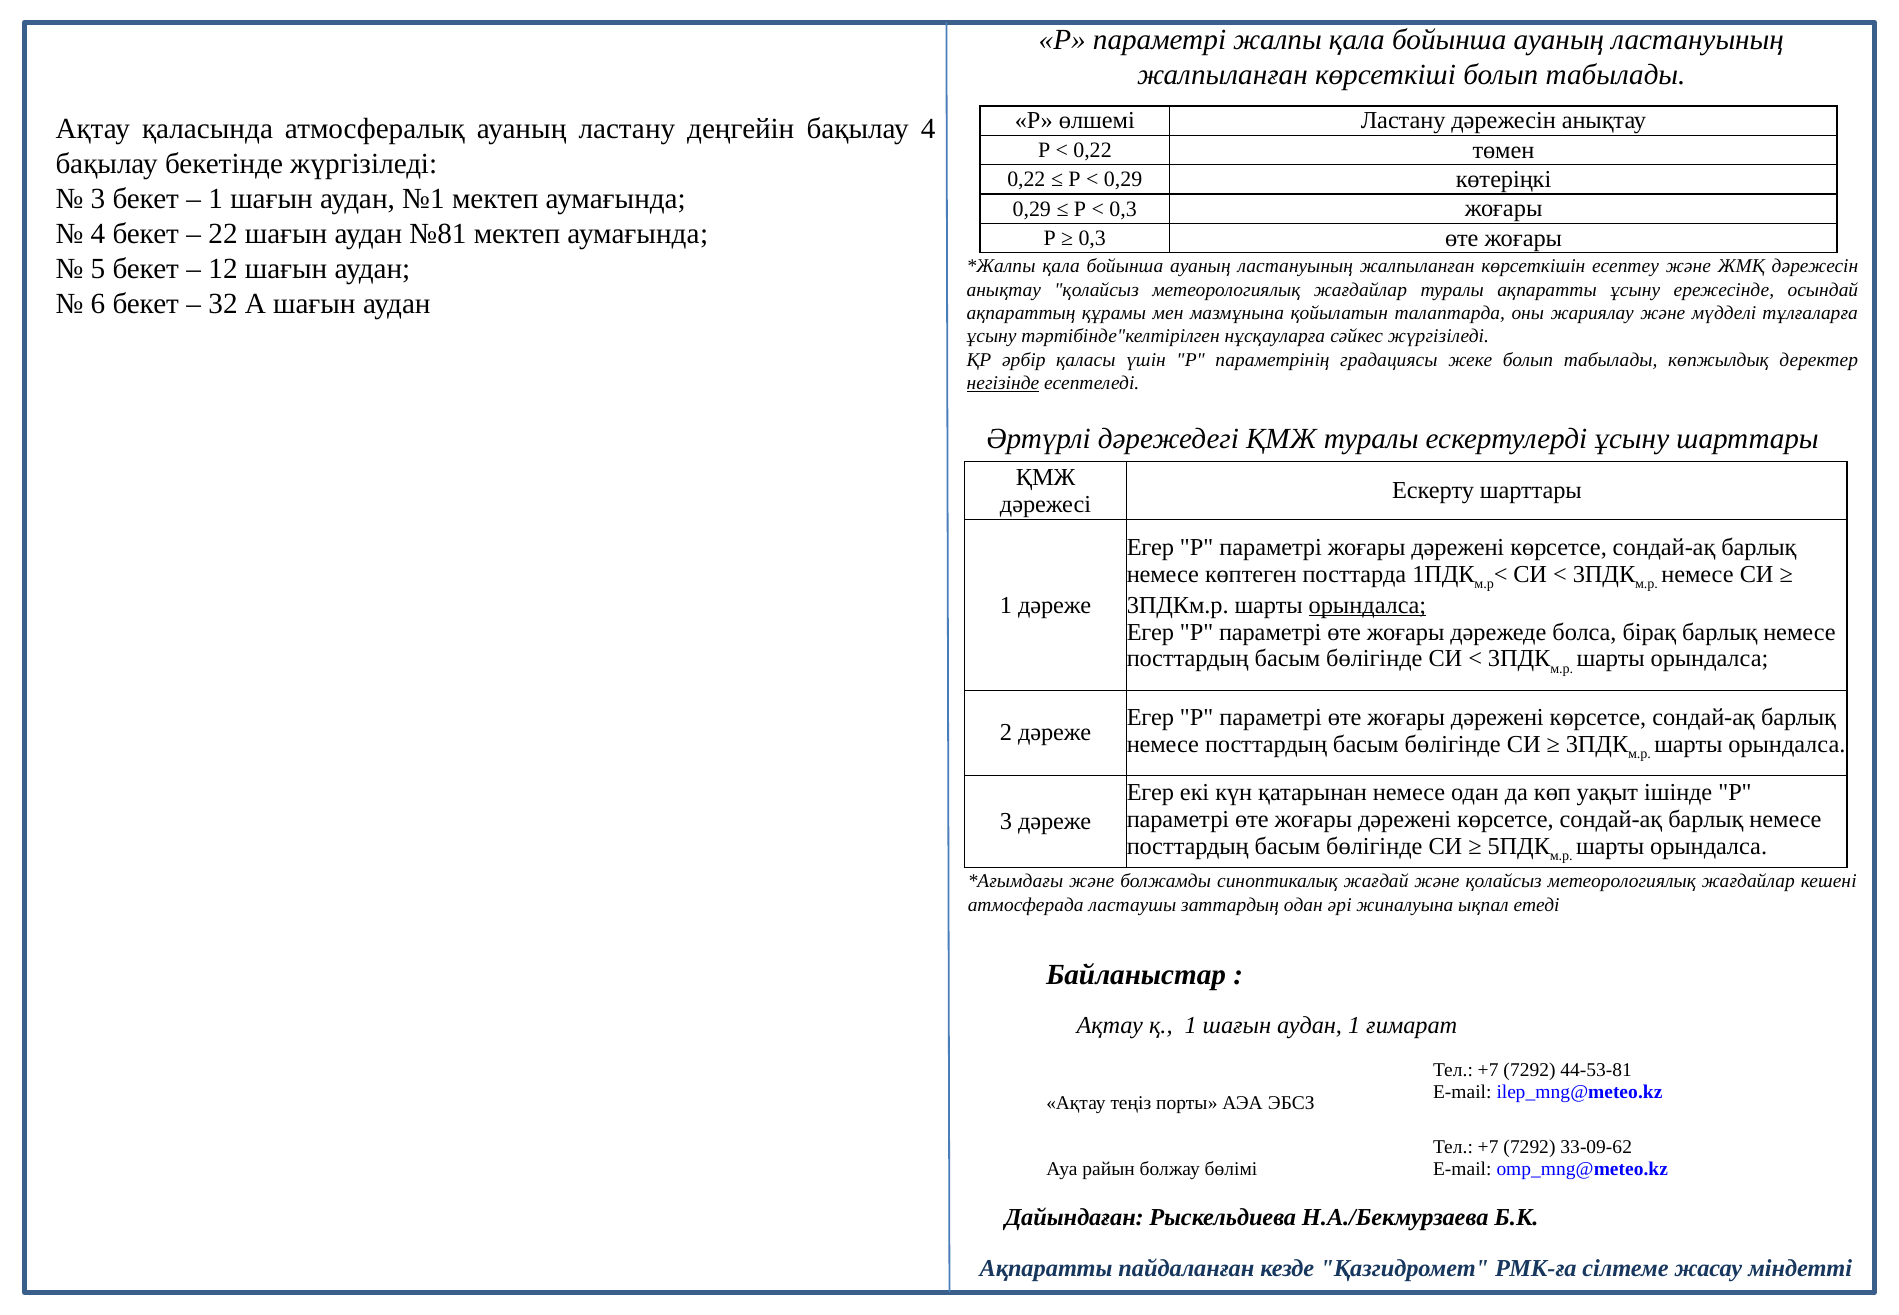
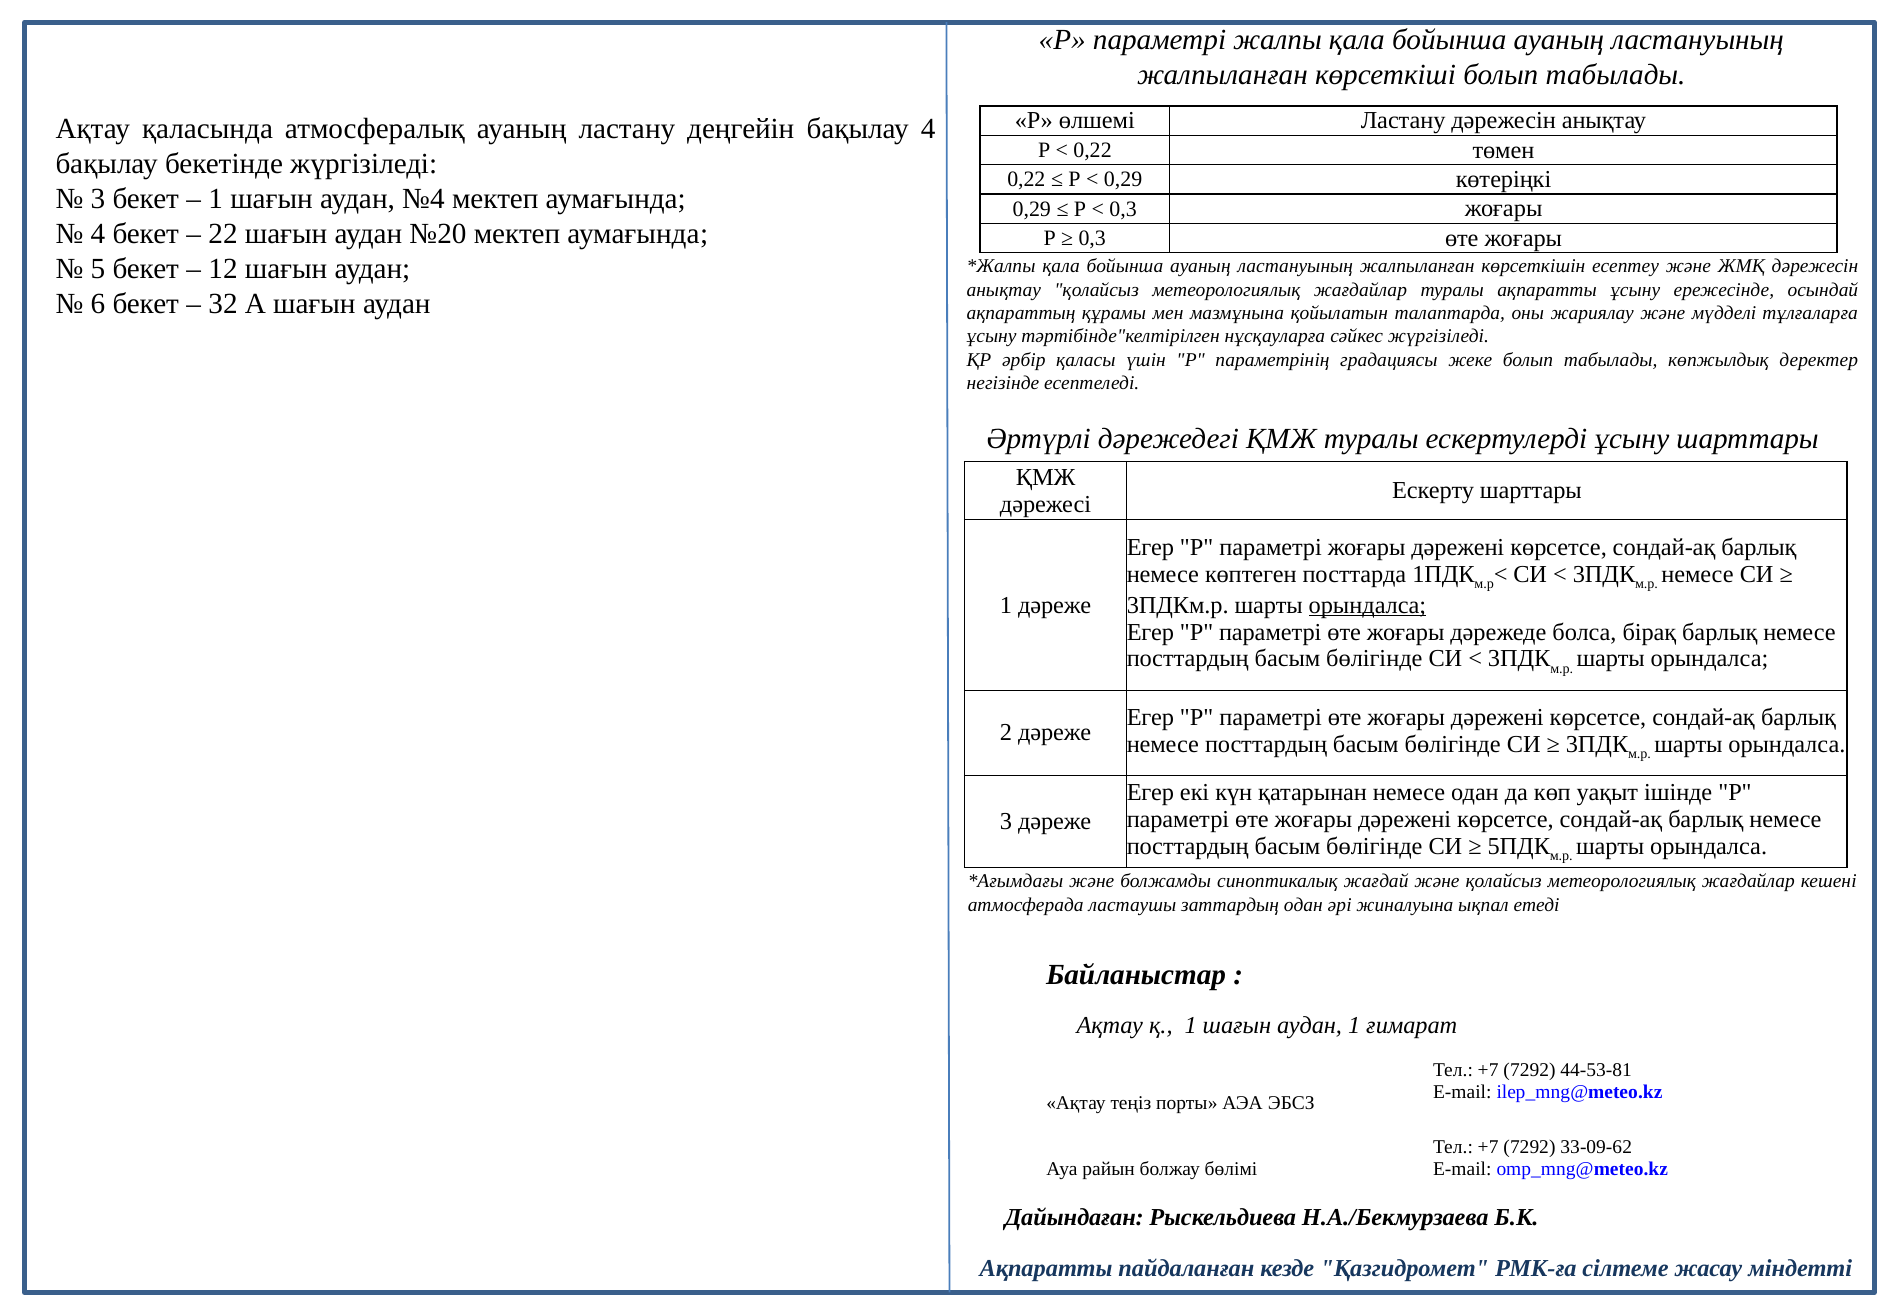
№1: №1 -> №4 (423, 199)
№81: №81 -> №20 (438, 234)
негізінде underline: present -> none (1003, 383)
